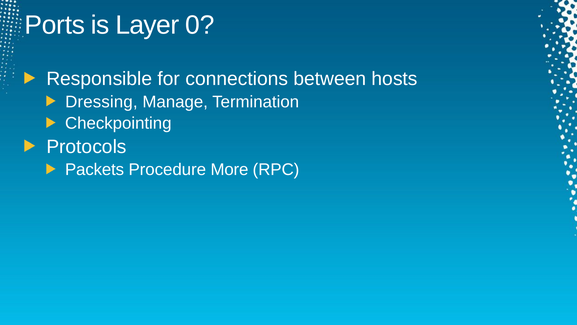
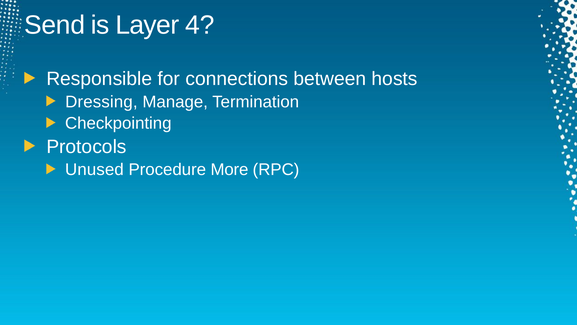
Ports: Ports -> Send (55, 25)
0: 0 -> 4 (200, 25)
Packets: Packets -> Unused (94, 169)
